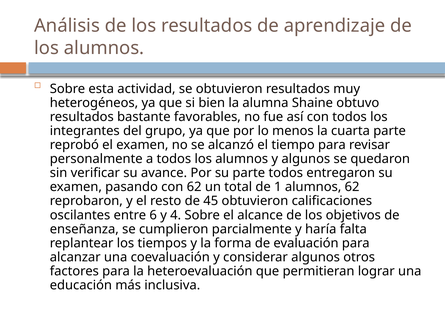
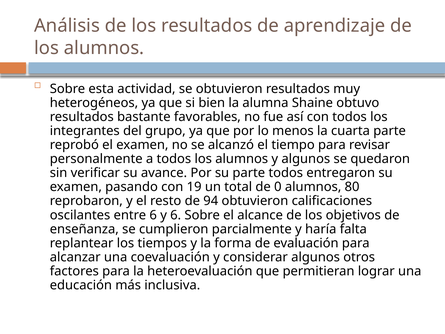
con 62: 62 -> 19 (194, 187)
1: 1 -> 0 (278, 187)
alumnos 62: 62 -> 80 (352, 187)
45: 45 -> 94 (211, 201)
y 4: 4 -> 6 (176, 215)
